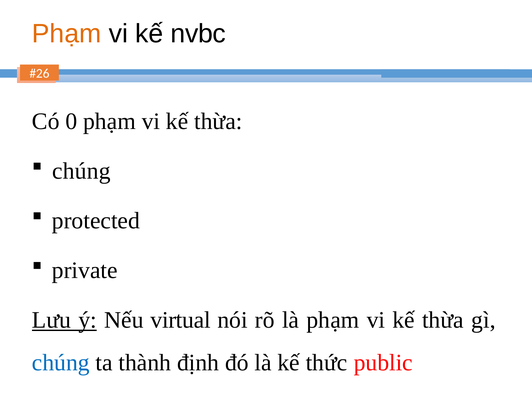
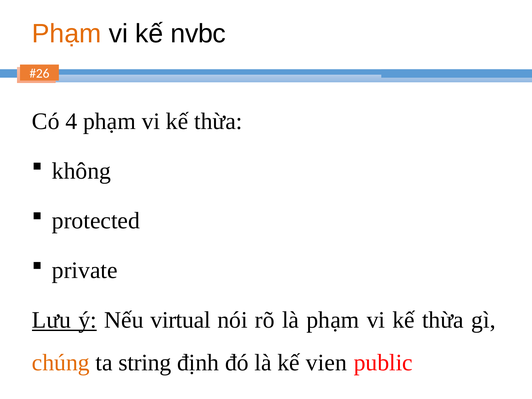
0: 0 -> 4 (71, 121)
chúng: chúng -> không (81, 171)
chúng colour: blue -> orange (61, 363)
thành: thành -> string (145, 363)
thức: thức -> vien (326, 363)
